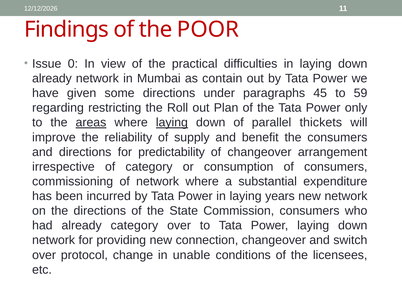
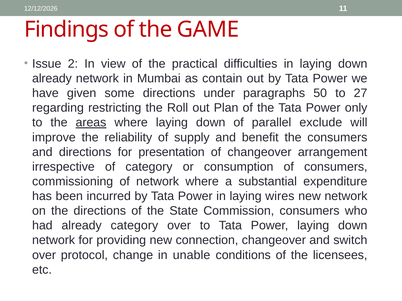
POOR: POOR -> GAME (208, 29)
0: 0 -> 2 (73, 64)
45: 45 -> 50 (320, 93)
59: 59 -> 27 (361, 93)
laying underline: present -> none (172, 123)
thickets: thickets -> exclude (321, 123)
predictability: predictability -> presentation (172, 152)
years: years -> wires (280, 196)
